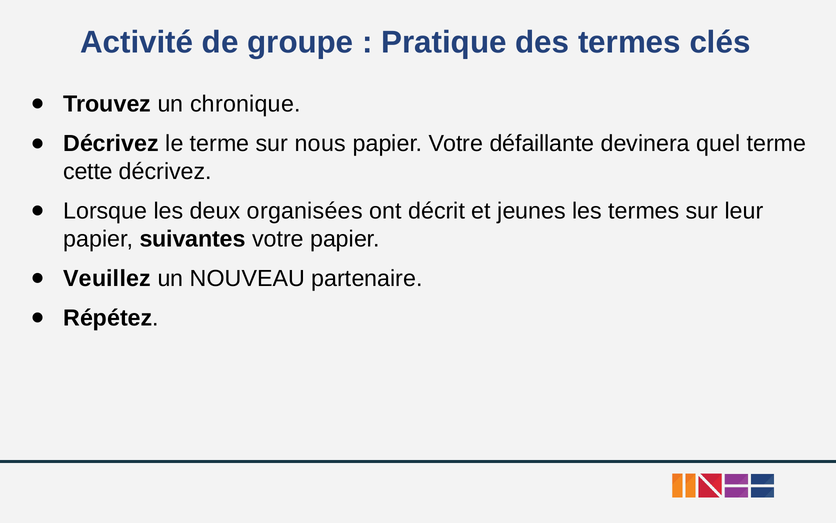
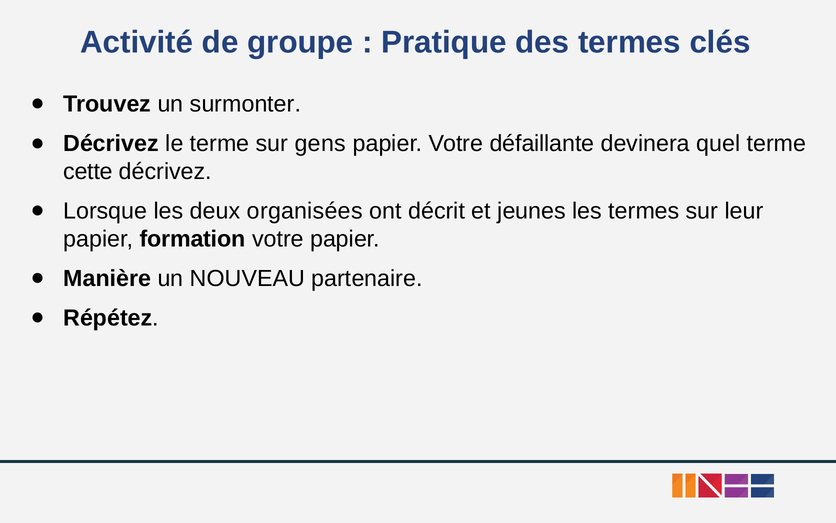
chronique: chronique -> surmonter (245, 104)
nous: nous -> gens (320, 144)
suivantes: suivantes -> formation (193, 239)
Veuillez: Veuillez -> Manière (107, 278)
